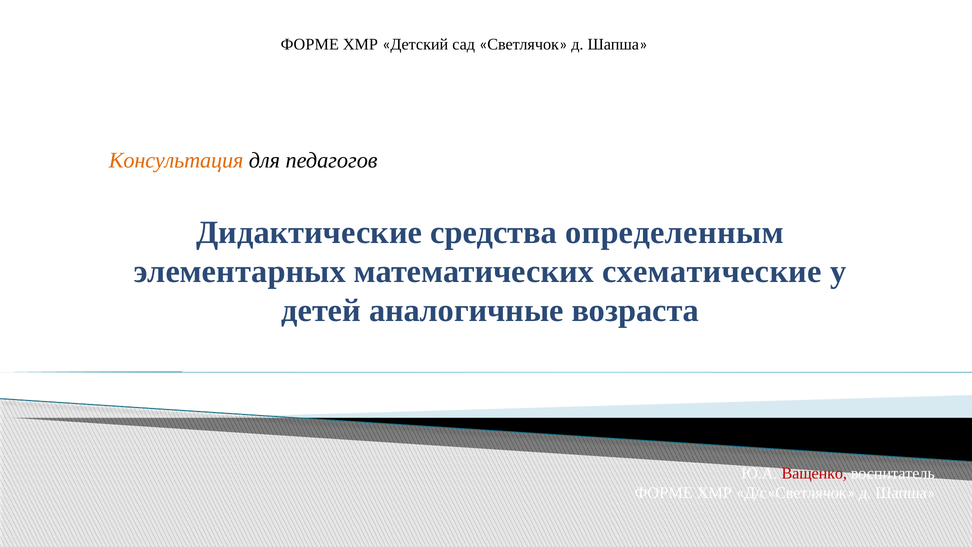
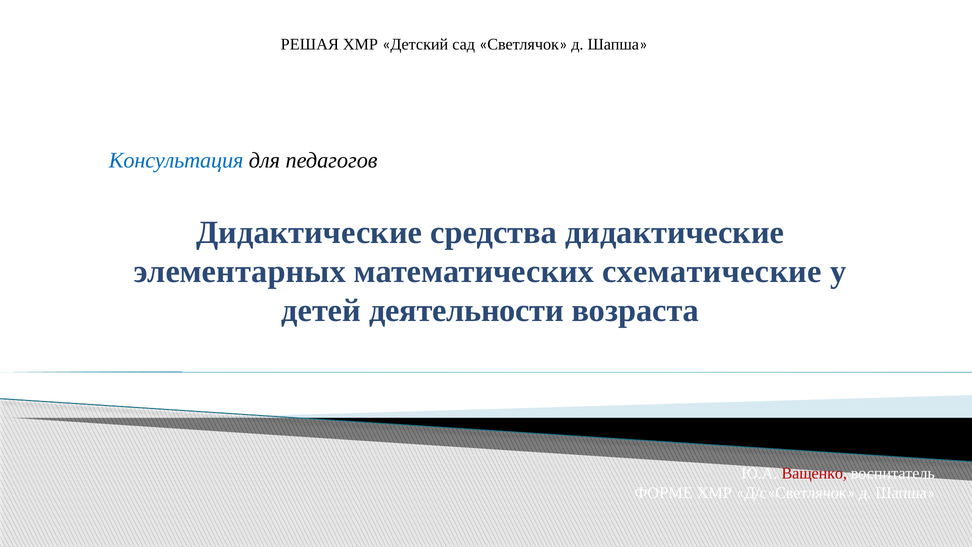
ФОРМЕ: ФОРМЕ -> РЕШАЯ (310, 44)
Консультация colour: orange -> blue (176, 160)
средства определенным: определенным -> дидактические (675, 232)
аналогичные: аналогичные -> деятельности (466, 310)
